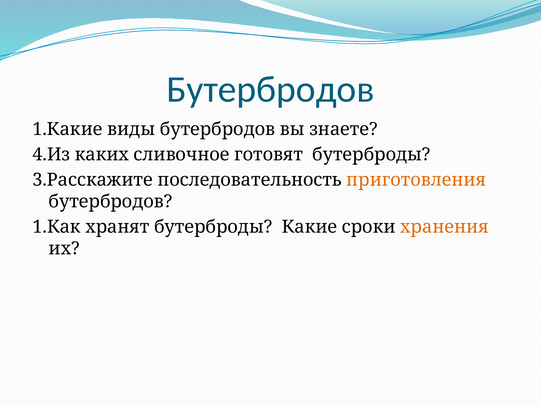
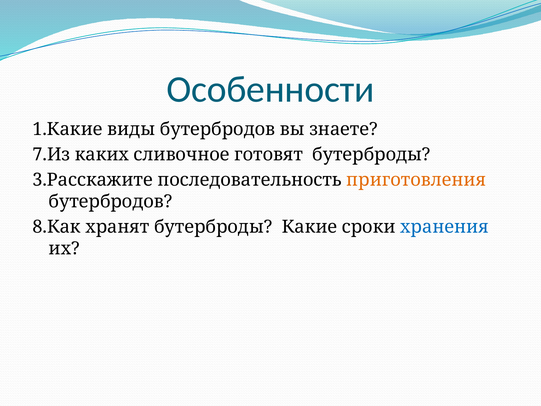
Бутербродов: Бутербродов -> Особенности (270, 89)
4.Из: 4.Из -> 7.Из (51, 155)
1.Как: 1.Как -> 8.Как (57, 227)
хранения colour: orange -> blue (444, 227)
